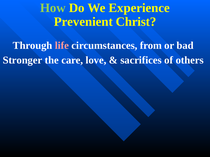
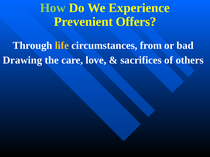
Christ: Christ -> Offers (136, 22)
life colour: pink -> yellow (62, 46)
Stronger: Stronger -> Drawing (22, 60)
